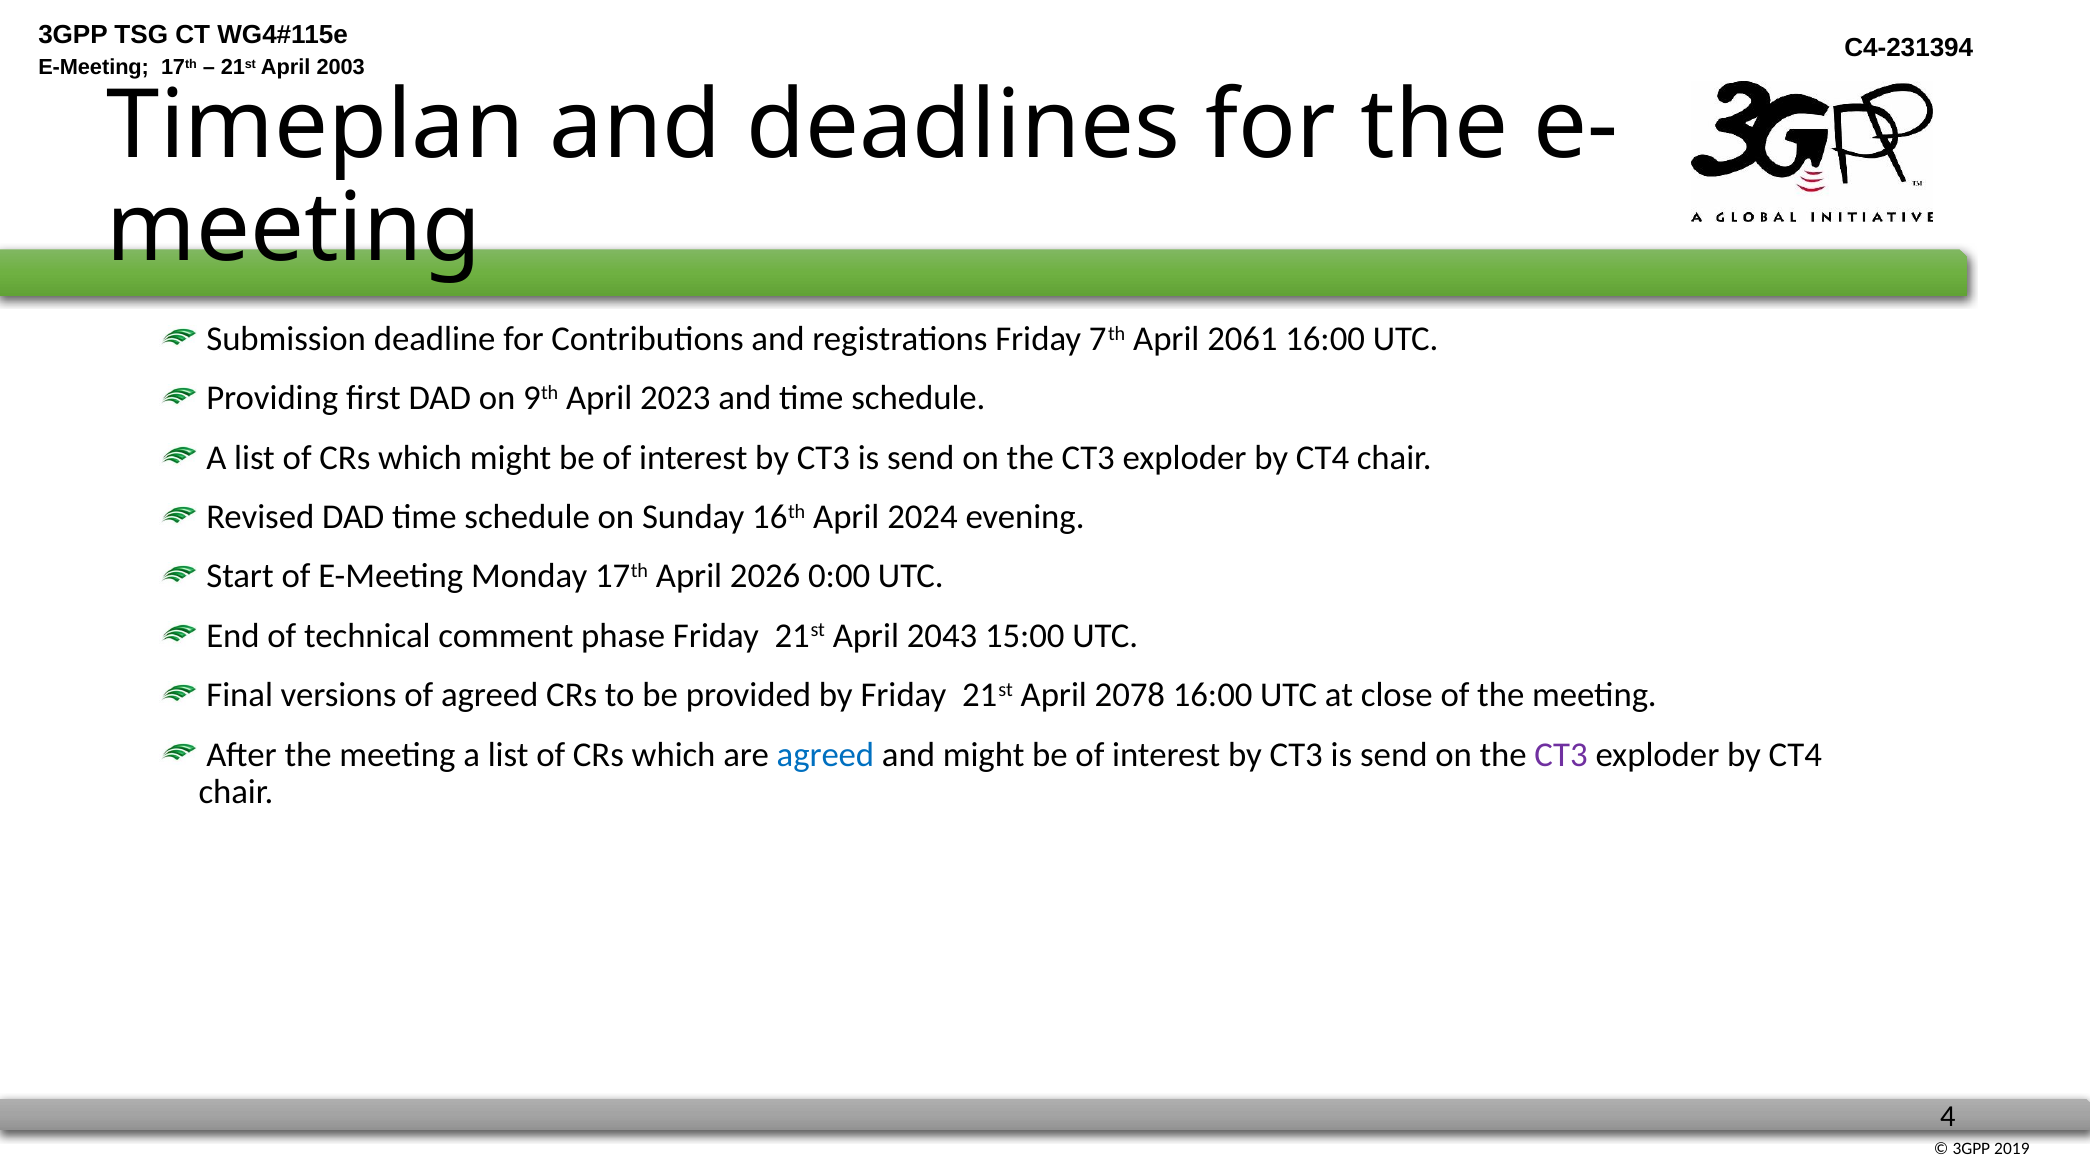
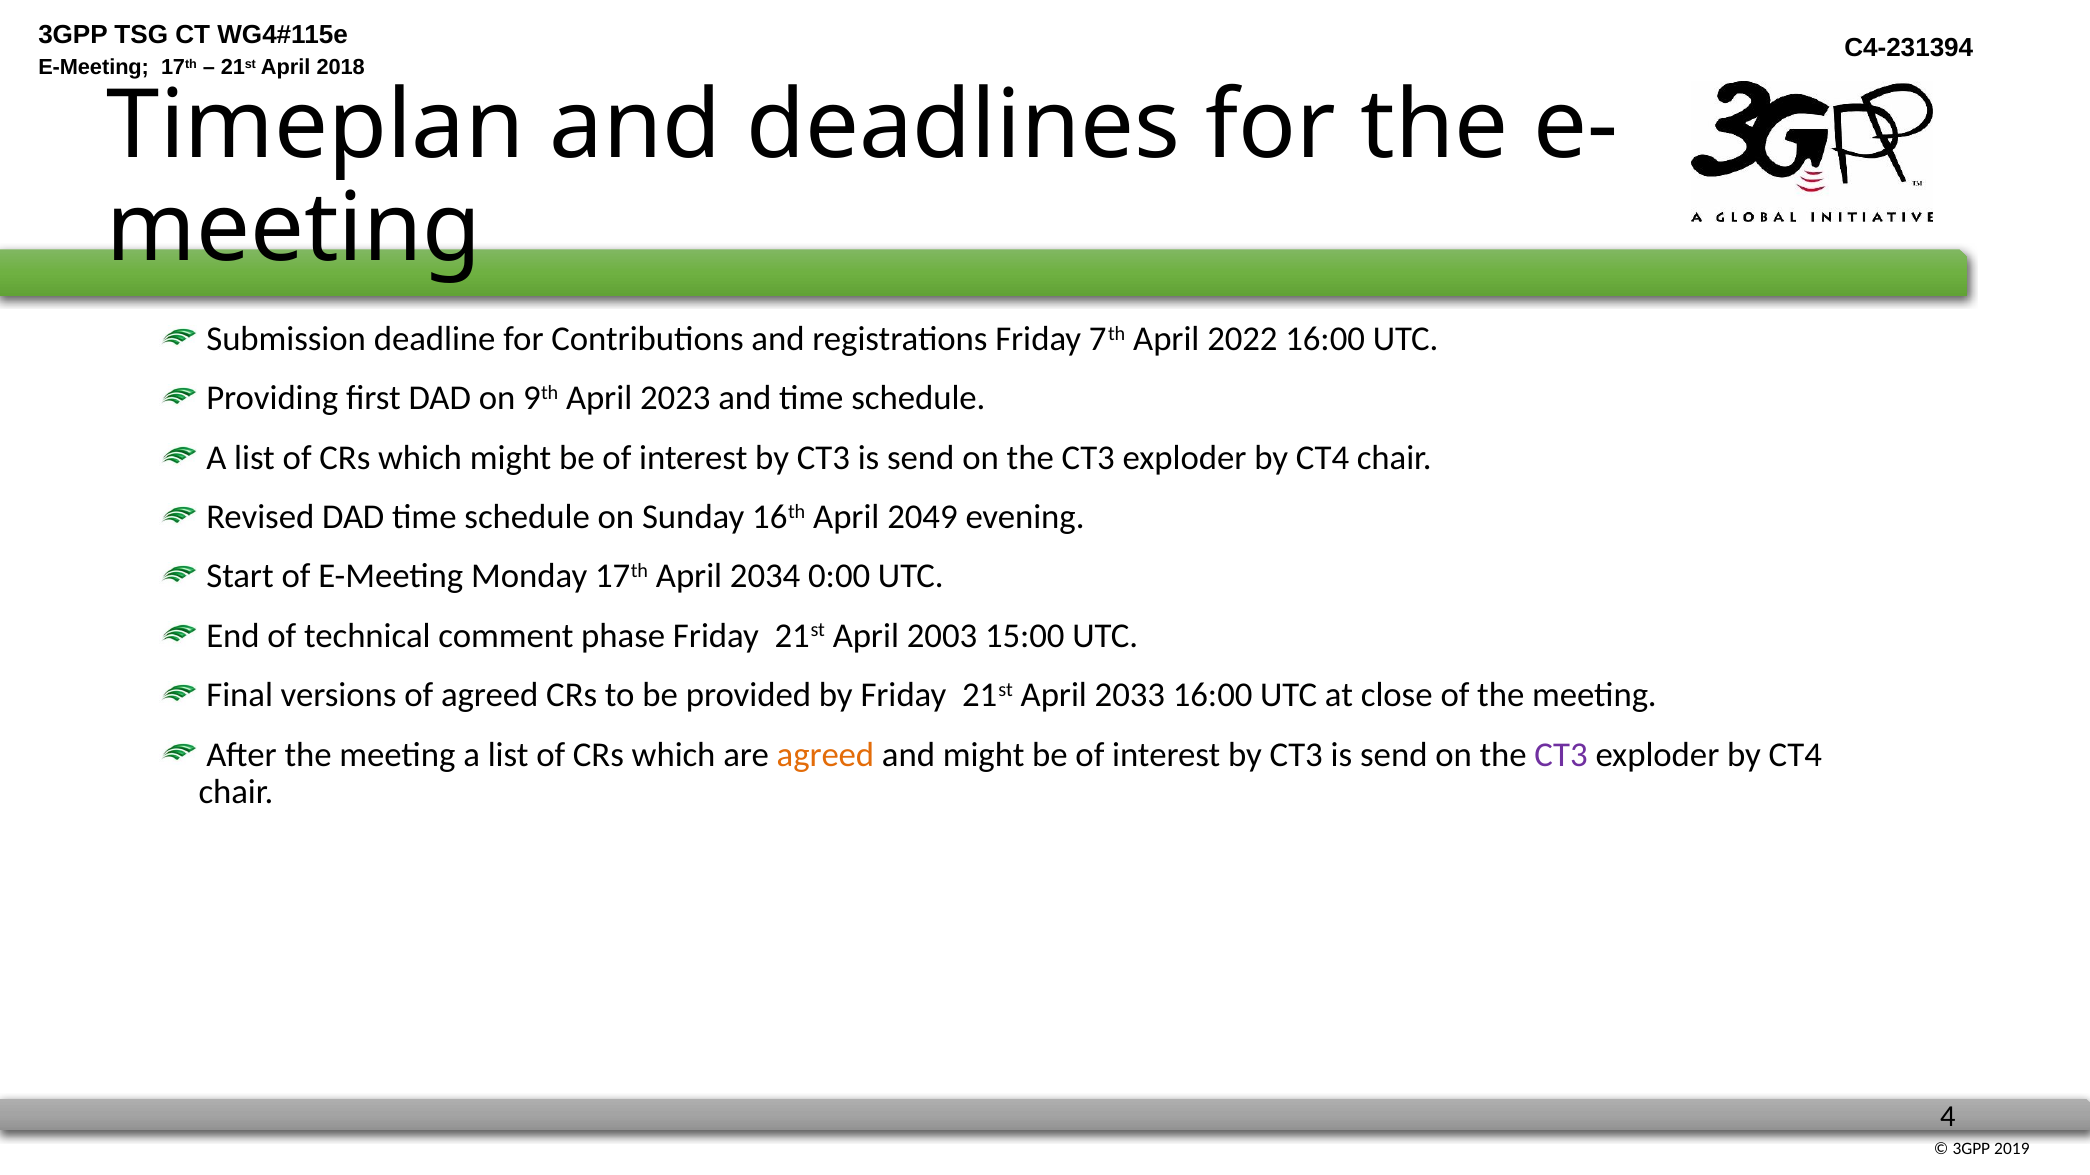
2003: 2003 -> 2018 (341, 68)
2061: 2061 -> 2022 (1242, 339)
2024: 2024 -> 2049 (922, 517)
2026: 2026 -> 2034 (765, 577)
2043: 2043 -> 2003 (942, 636)
2078: 2078 -> 2033 (1130, 696)
agreed colour: blue -> orange (825, 755)
